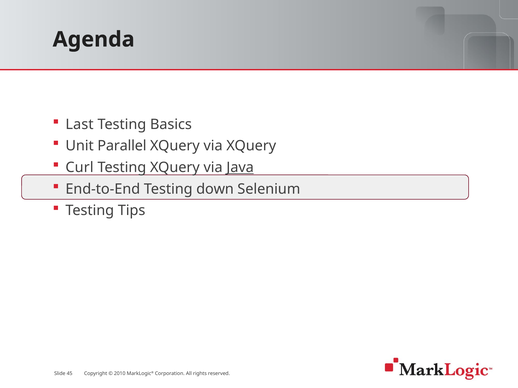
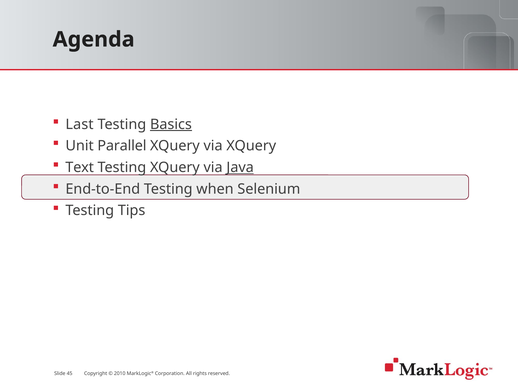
Basics underline: none -> present (171, 124)
Curl: Curl -> Text (80, 168)
down: down -> when (215, 189)
